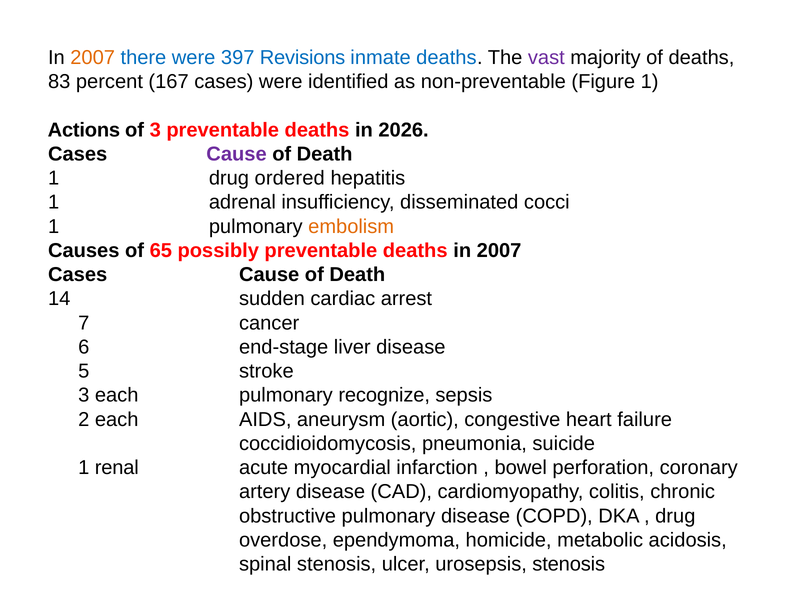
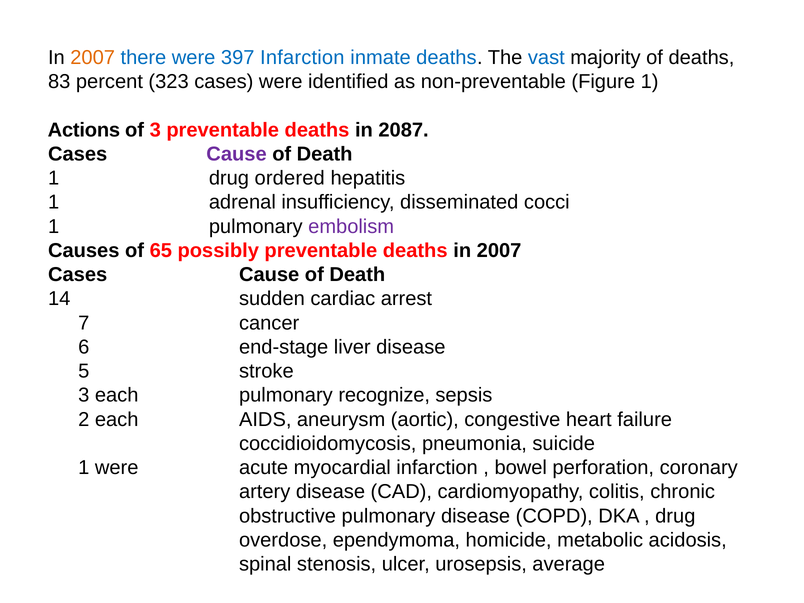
397 Revisions: Revisions -> Infarction (302, 58)
vast colour: purple -> blue (546, 58)
167: 167 -> 323 (169, 82)
2026: 2026 -> 2087 (404, 130)
embolism colour: orange -> purple (351, 226)
1 renal: renal -> were (117, 468)
urosepsis stenosis: stenosis -> average (569, 564)
